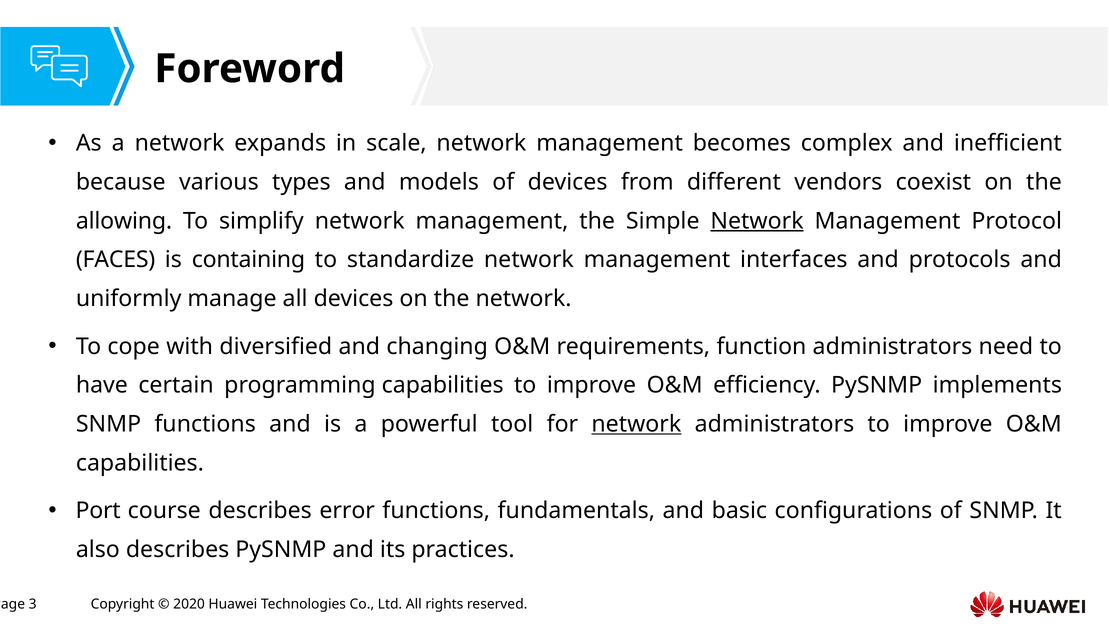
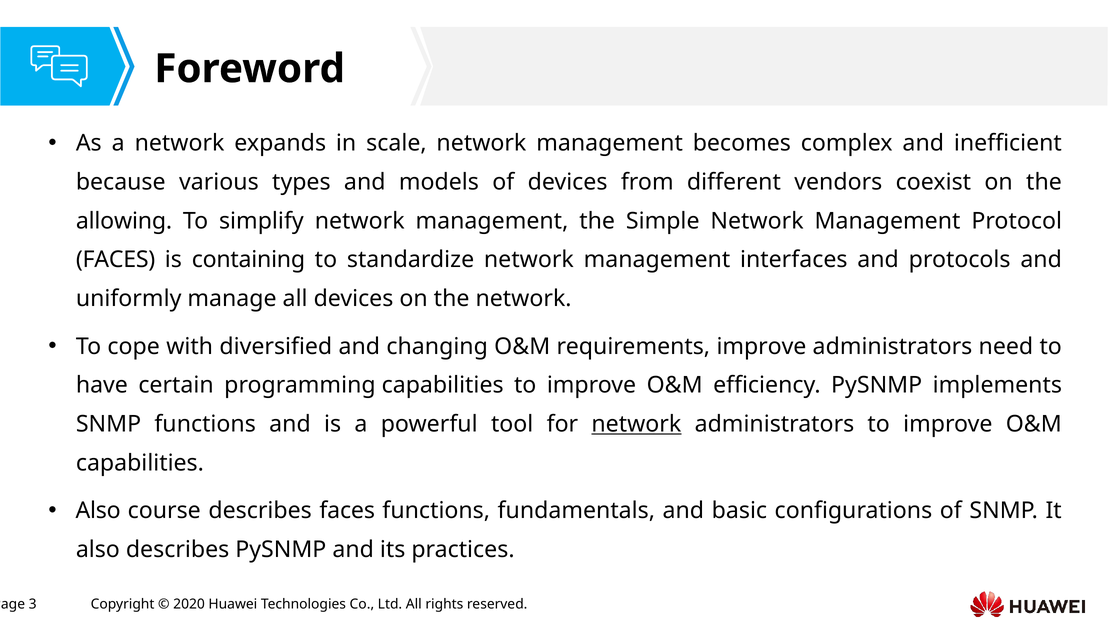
Network underline: present -> none (757, 221)
requirements function: function -> improve (761, 346)
Port: Port -> Also (98, 511)
describes error: error -> faces (347, 511)
